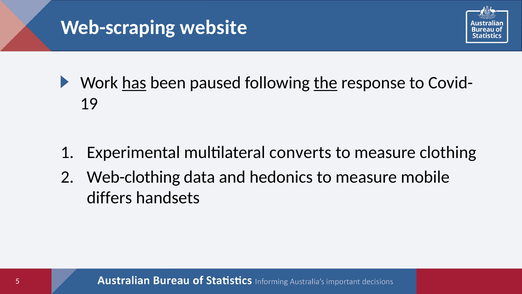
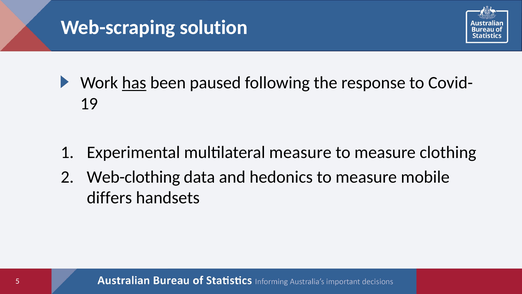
website: website -> solution (214, 28)
the underline: present -> none (326, 83)
multilateral converts: converts -> measure (300, 152)
